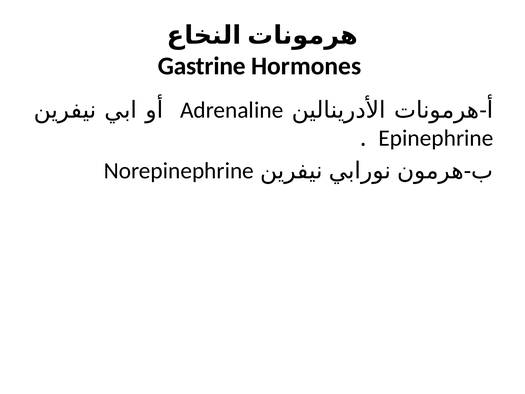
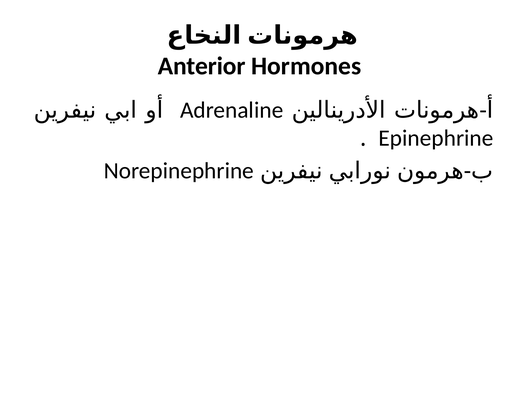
Gastrine: Gastrine -> Anterior (202, 66)
